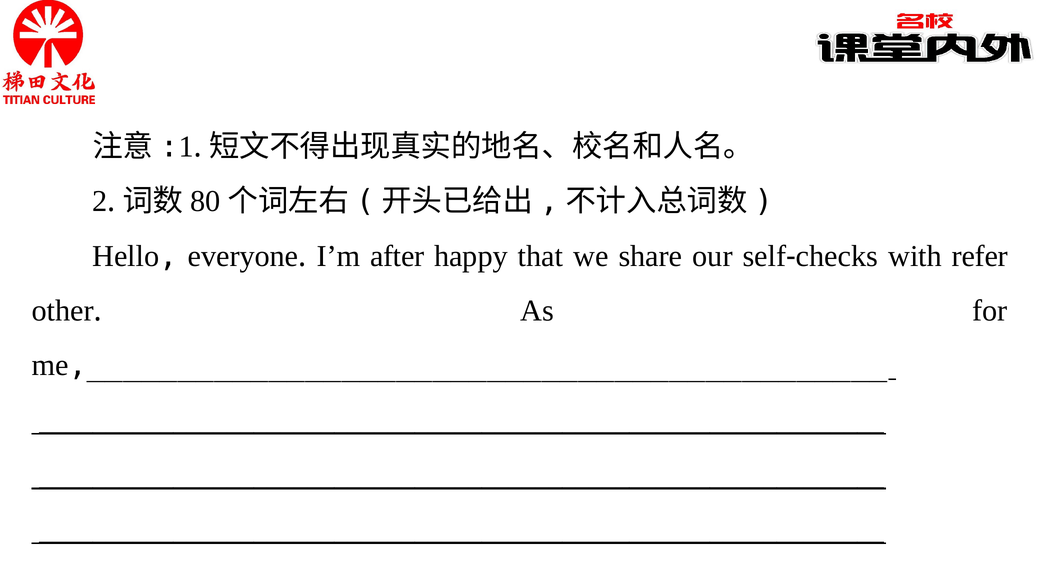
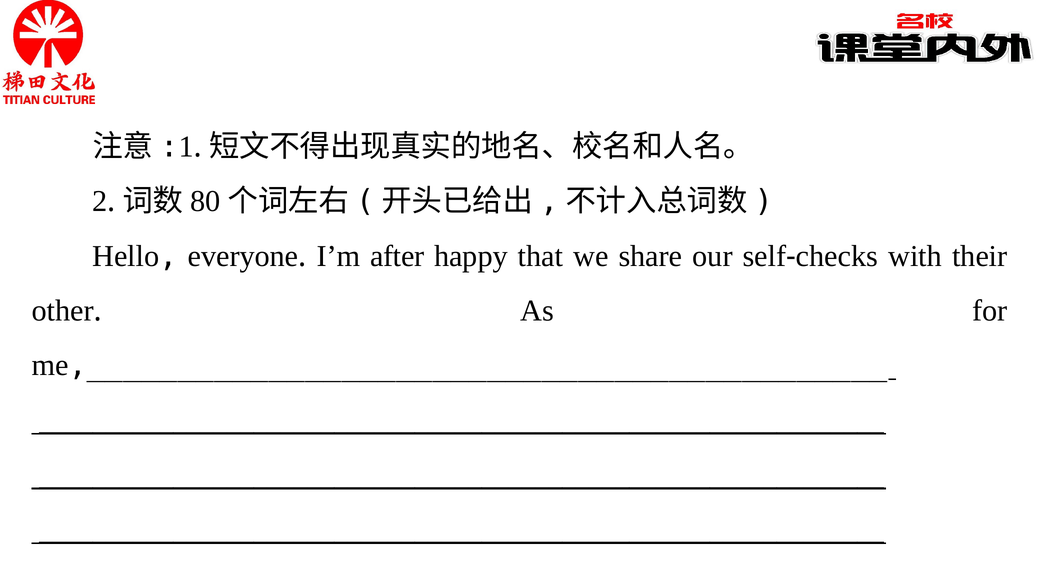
refer: refer -> their (980, 256)
